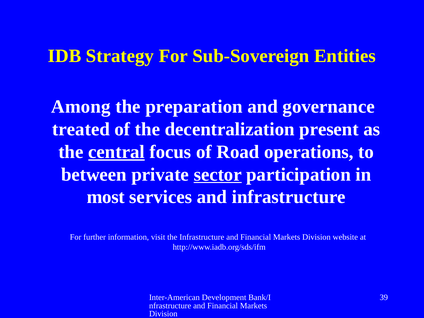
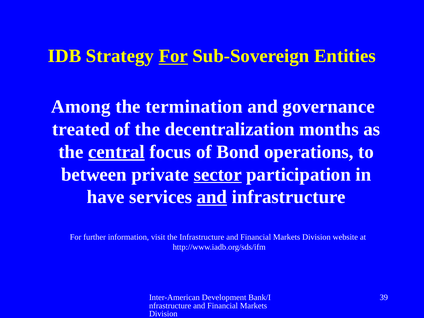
For underline: none -> present (173, 56)
preparation: preparation -> termination (194, 107)
present: present -> months (329, 129)
Road: Road -> Bond (238, 152)
most: most -> have (106, 197)
and underline: none -> present (212, 197)
